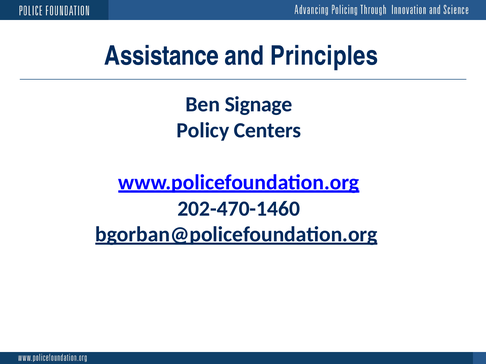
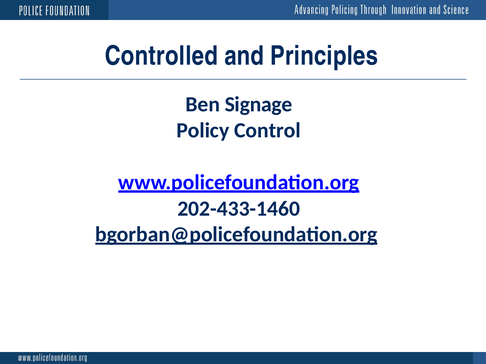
Assistance: Assistance -> Controlled (161, 56)
Centers: Centers -> Control (267, 131)
202-470-1460: 202-470-1460 -> 202-433-1460 (239, 209)
